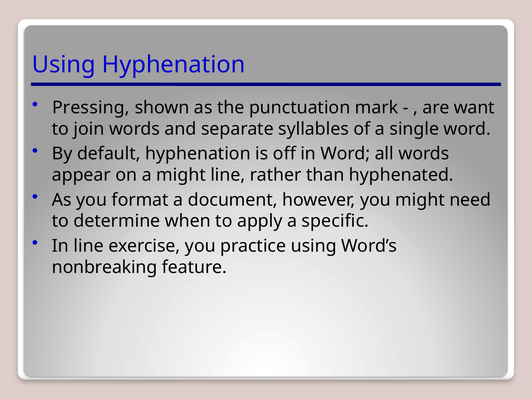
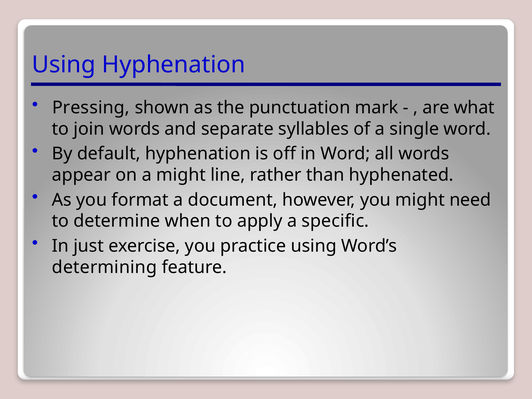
want: want -> what (474, 108)
In line: line -> just (89, 246)
nonbreaking: nonbreaking -> determining (104, 267)
